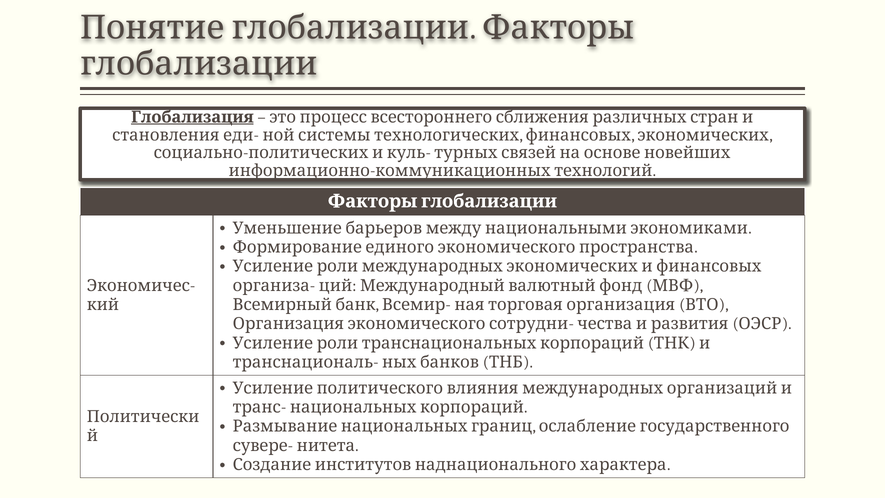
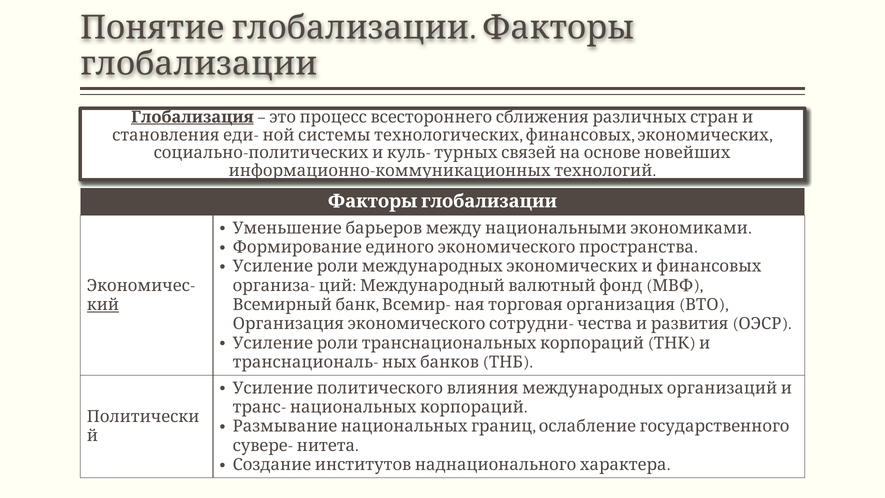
кий underline: none -> present (103, 305)
